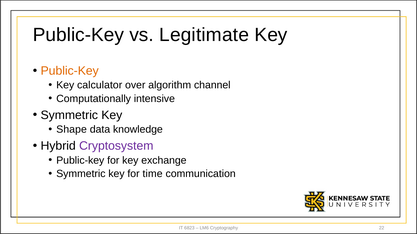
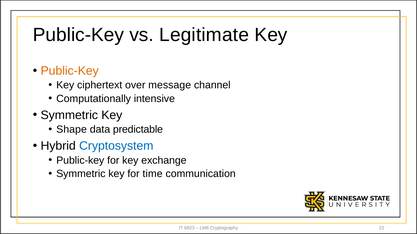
calculator: calculator -> ciphertext (100, 85)
algorithm: algorithm -> message (170, 85)
knowledge: knowledge -> predictable (138, 130)
Cryptosystem colour: purple -> blue (116, 146)
